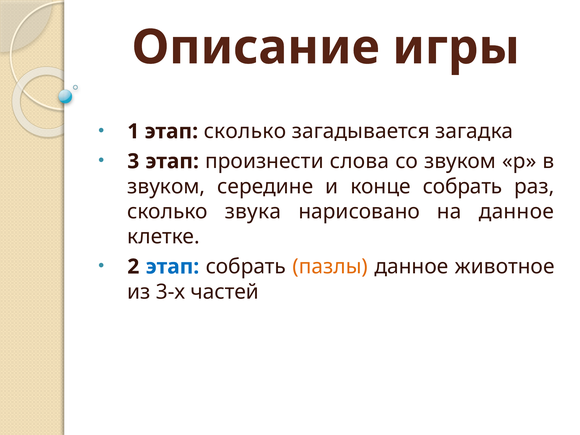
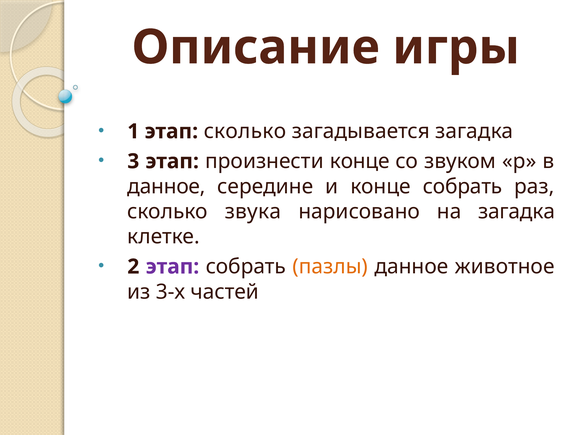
произнести слова: слова -> конце (360, 161)
звуком: звуком -> данное (166, 186)
на данное: данное -> загадка (517, 212)
этап colour: blue -> purple (172, 267)
